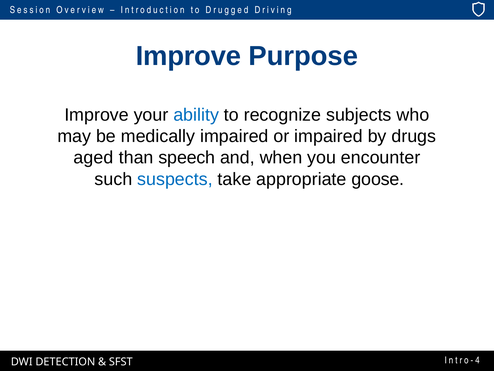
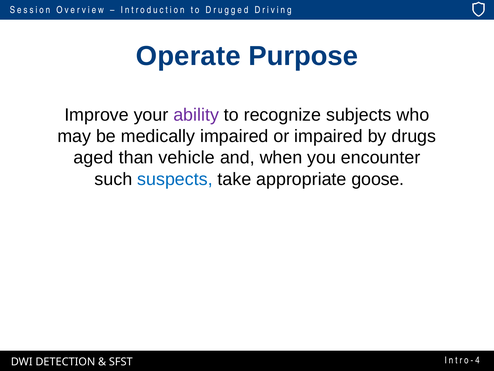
Improve: Improve -> Operate (188, 56)
ability colour: blue -> purple (196, 115)
speech: speech -> vehicle (187, 158)
